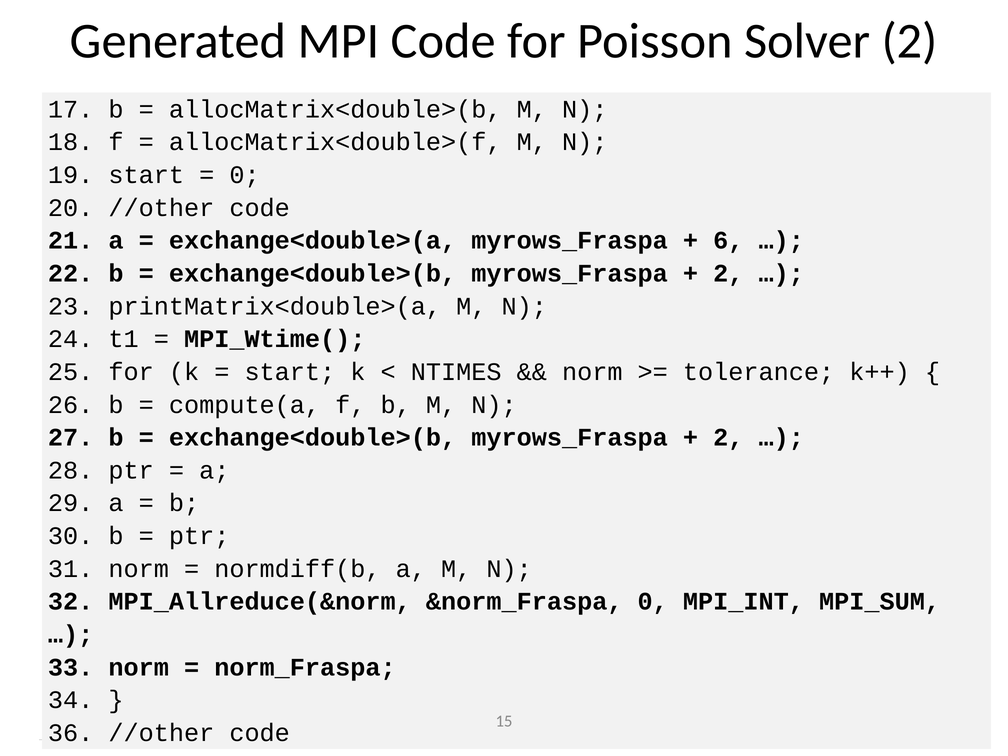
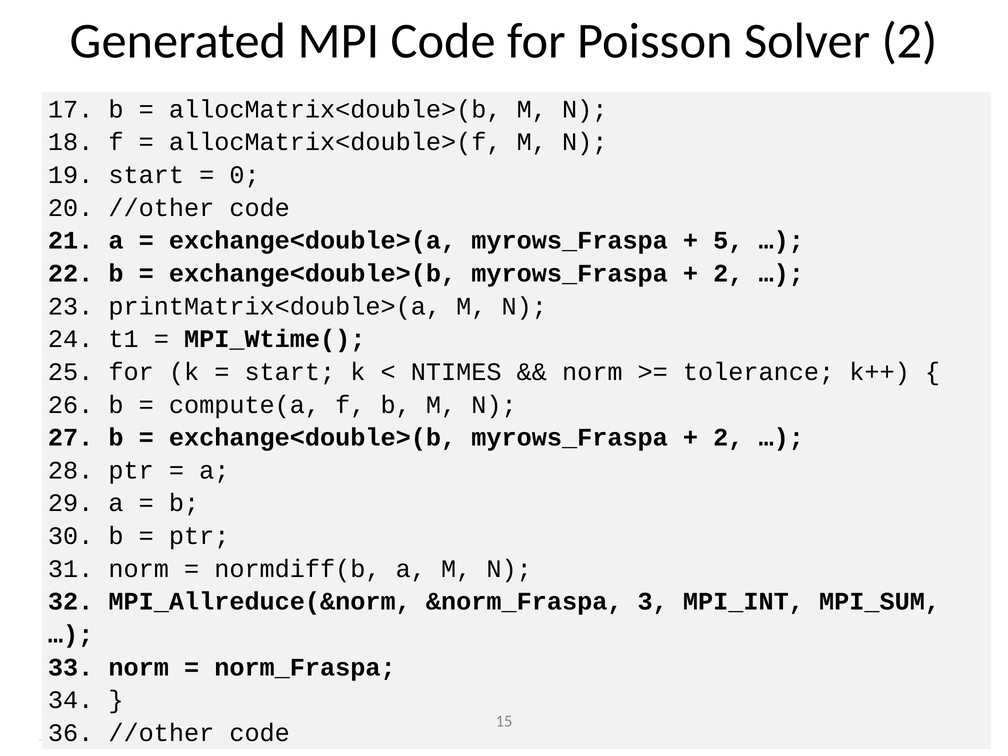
6: 6 -> 5 (728, 241)
0: 0 -> 3 (653, 602)
